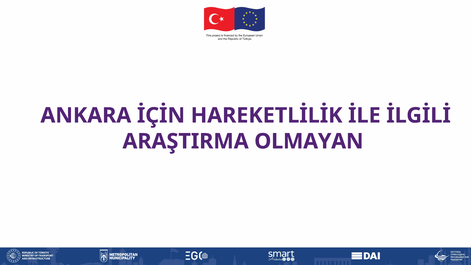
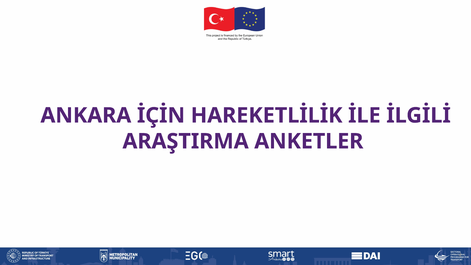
OLMAYAN: OLMAYAN -> ANKETLER (309, 141)
